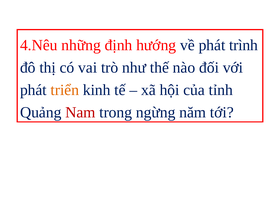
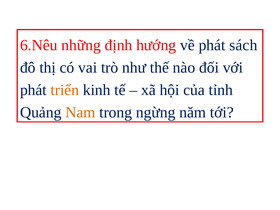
4.Nêu: 4.Nêu -> 6.Nêu (39, 45)
trình: trình -> sách (243, 45)
Nam colour: red -> orange (80, 112)
